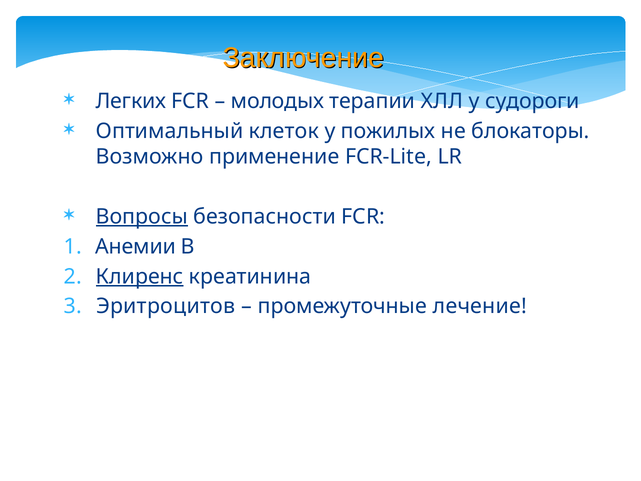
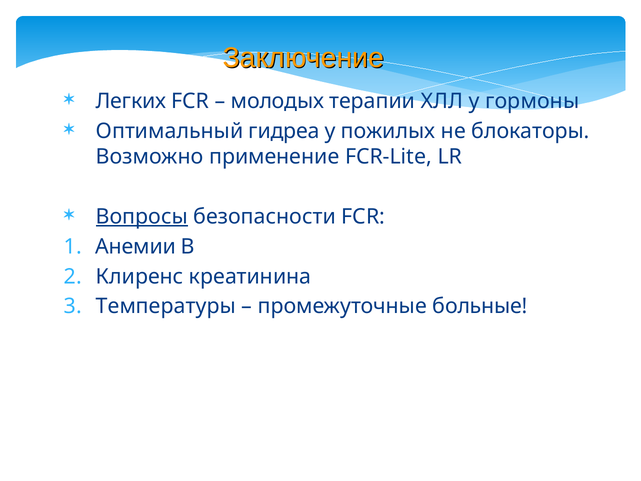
судороги: судороги -> гормоны (532, 101)
клеток: клеток -> гидреа (284, 131)
Клиренс underline: present -> none (140, 276)
Эритроцитов: Эритроцитов -> Температуры (166, 306)
лечение: лечение -> больные (480, 306)
